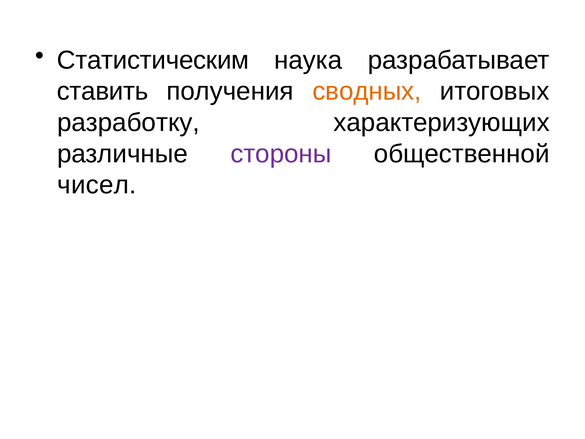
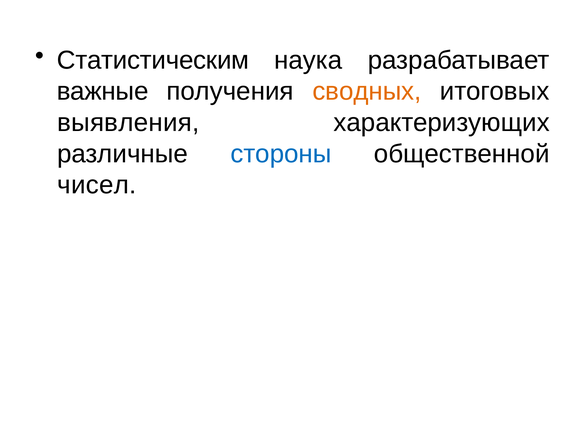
ставить: ставить -> важные (103, 91)
разработку: разработку -> выявления (128, 122)
стороны colour: purple -> blue (281, 154)
